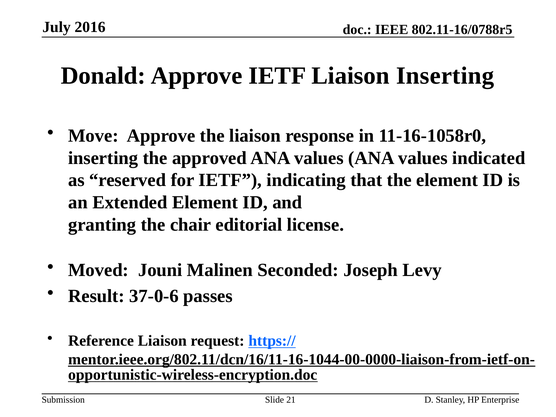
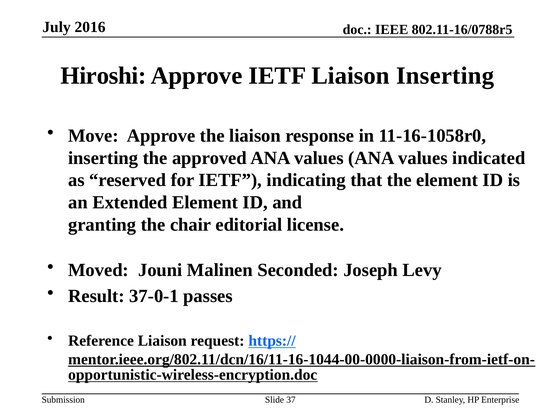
Donald: Donald -> Hiroshi (103, 76)
37-0-6: 37-0-6 -> 37-0-1 (154, 296)
21: 21 -> 37 (291, 400)
